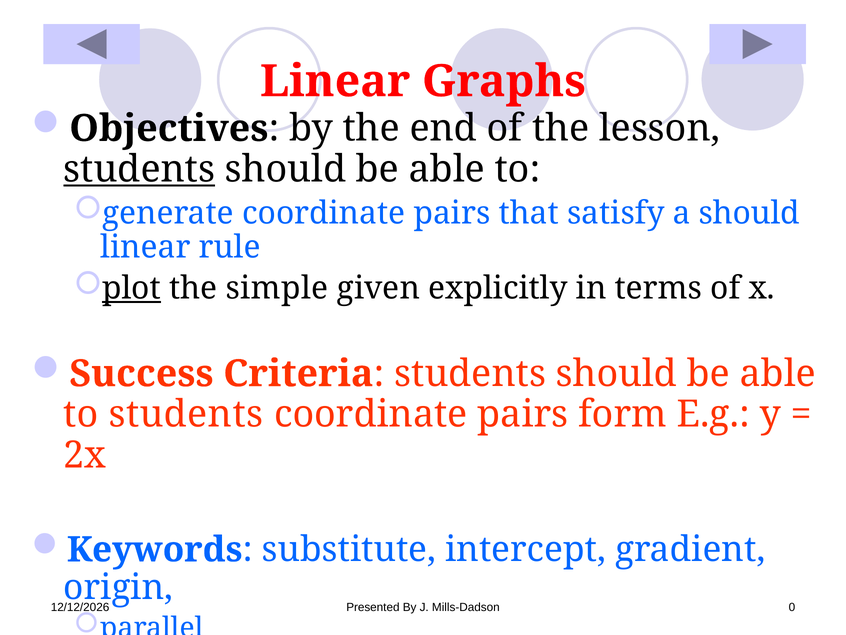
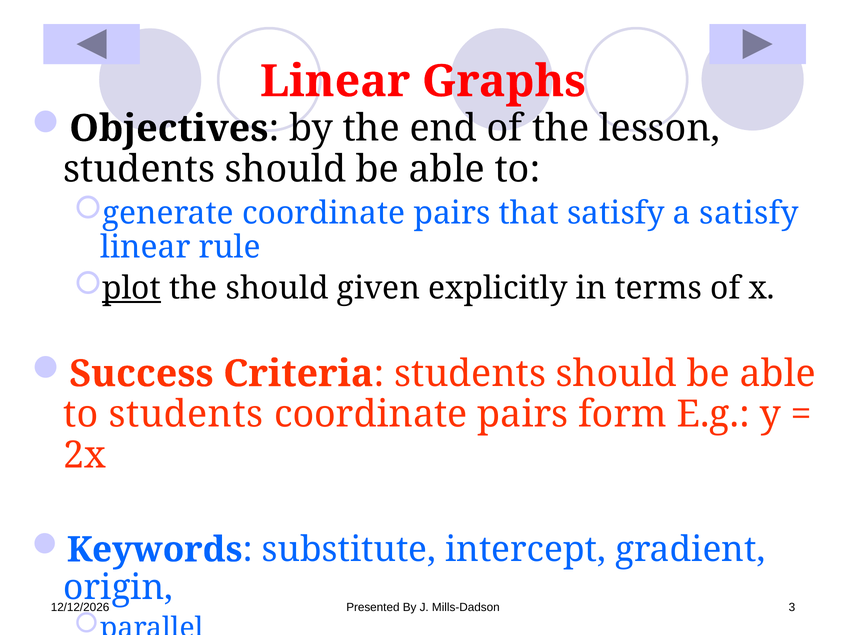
students underline: present -> none (139, 169)
a should: should -> satisfy (749, 213)
the simple: simple -> should (277, 288)
0: 0 -> 3 (792, 607)
